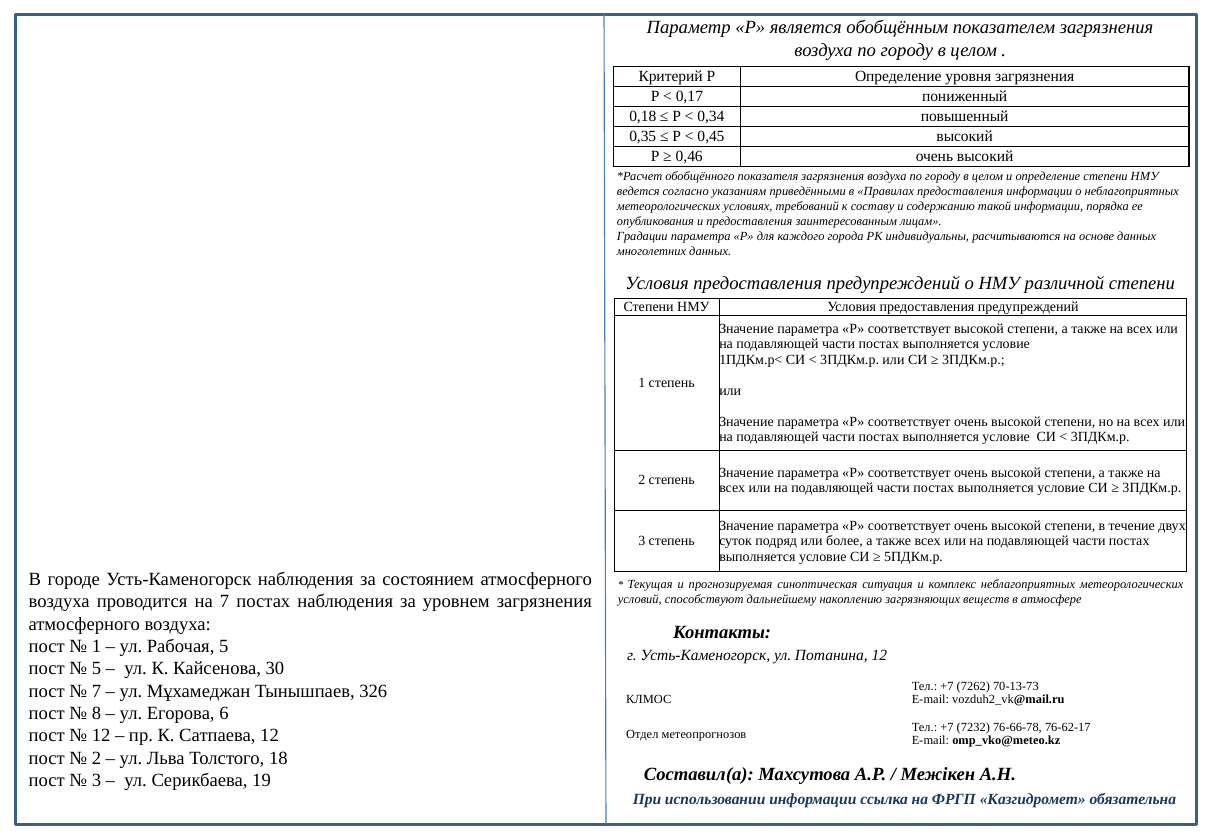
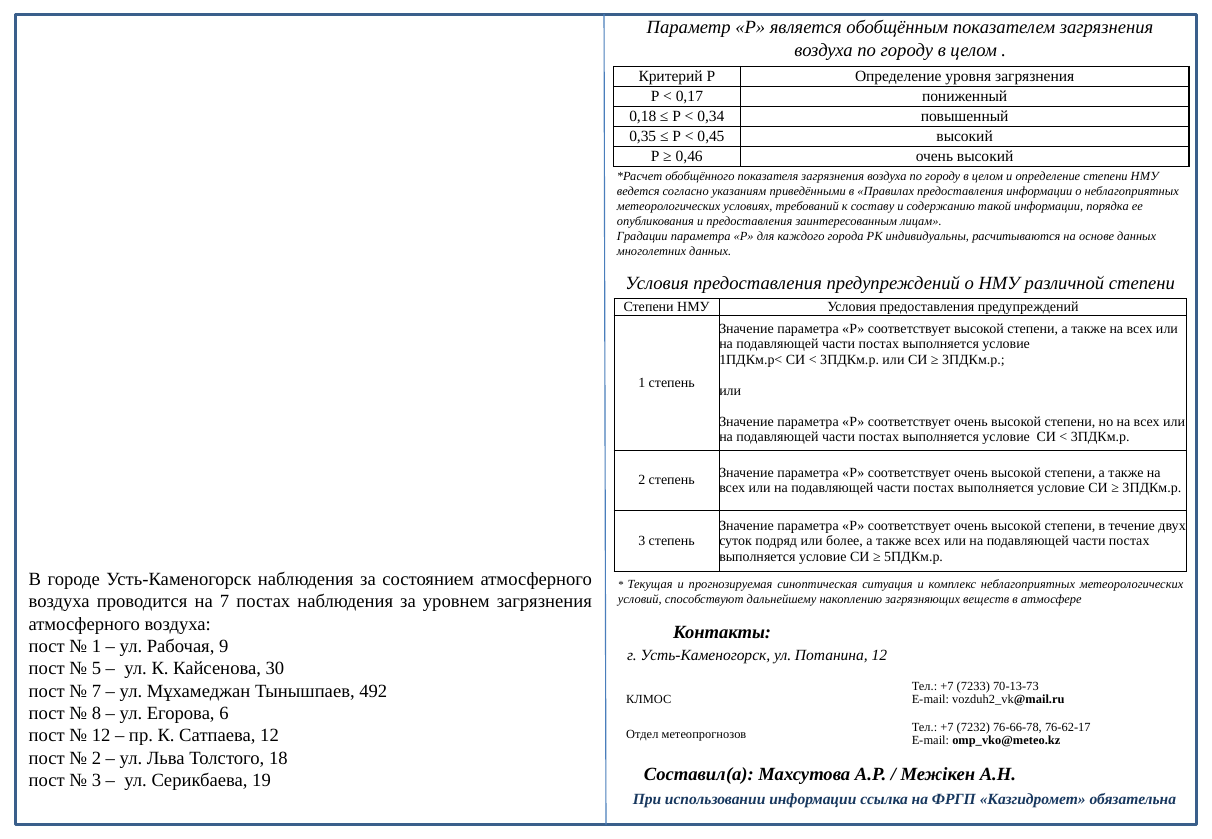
Рабочая 5: 5 -> 9 (224, 646)
7262: 7262 -> 7233 (973, 686)
326: 326 -> 492 (373, 691)
